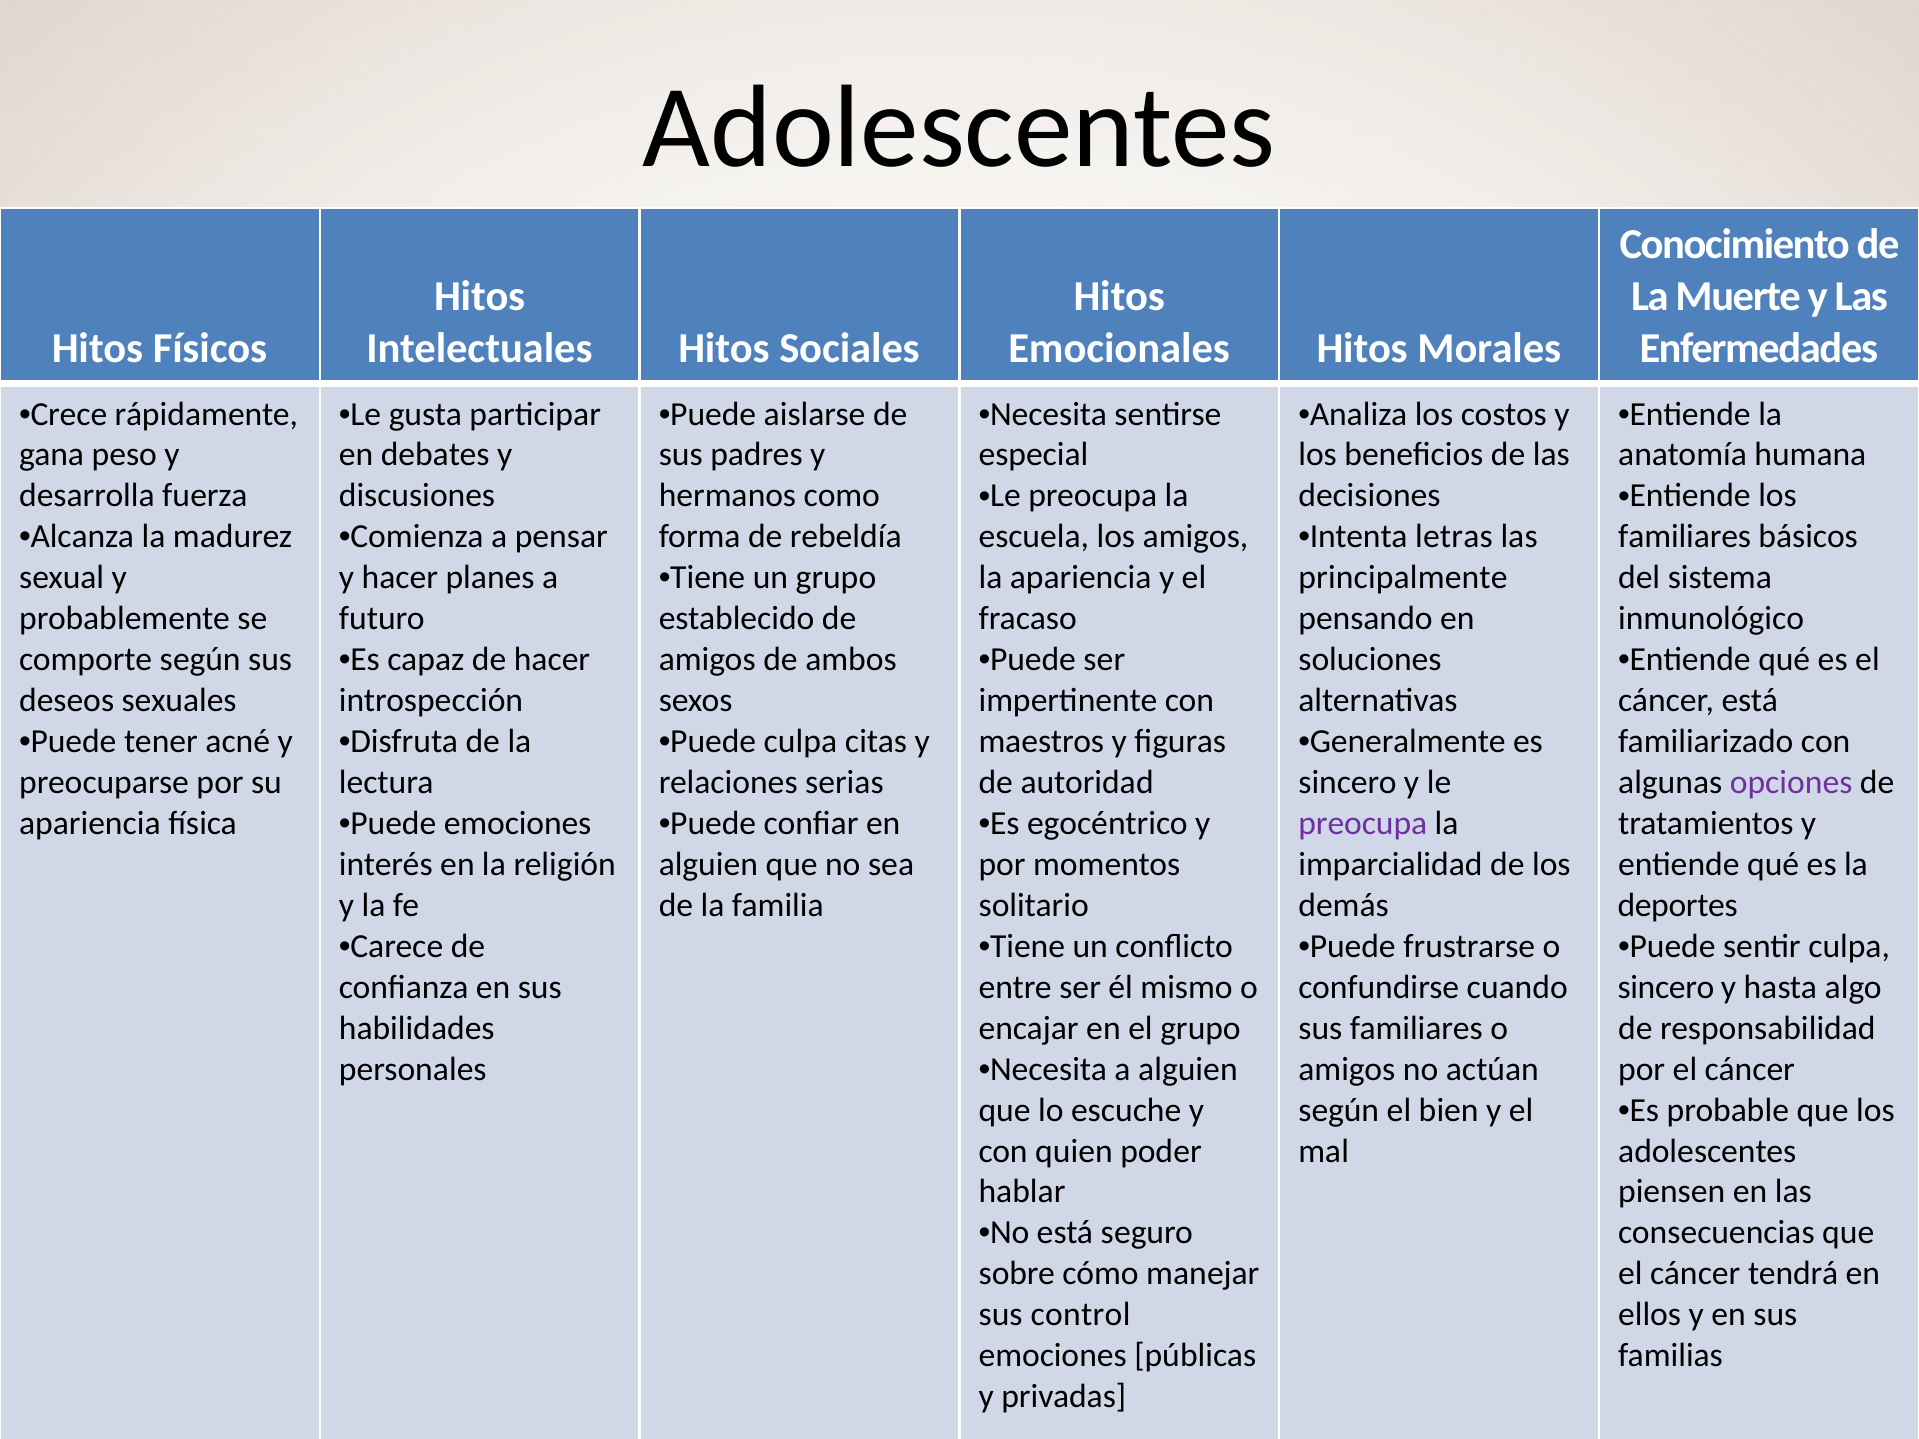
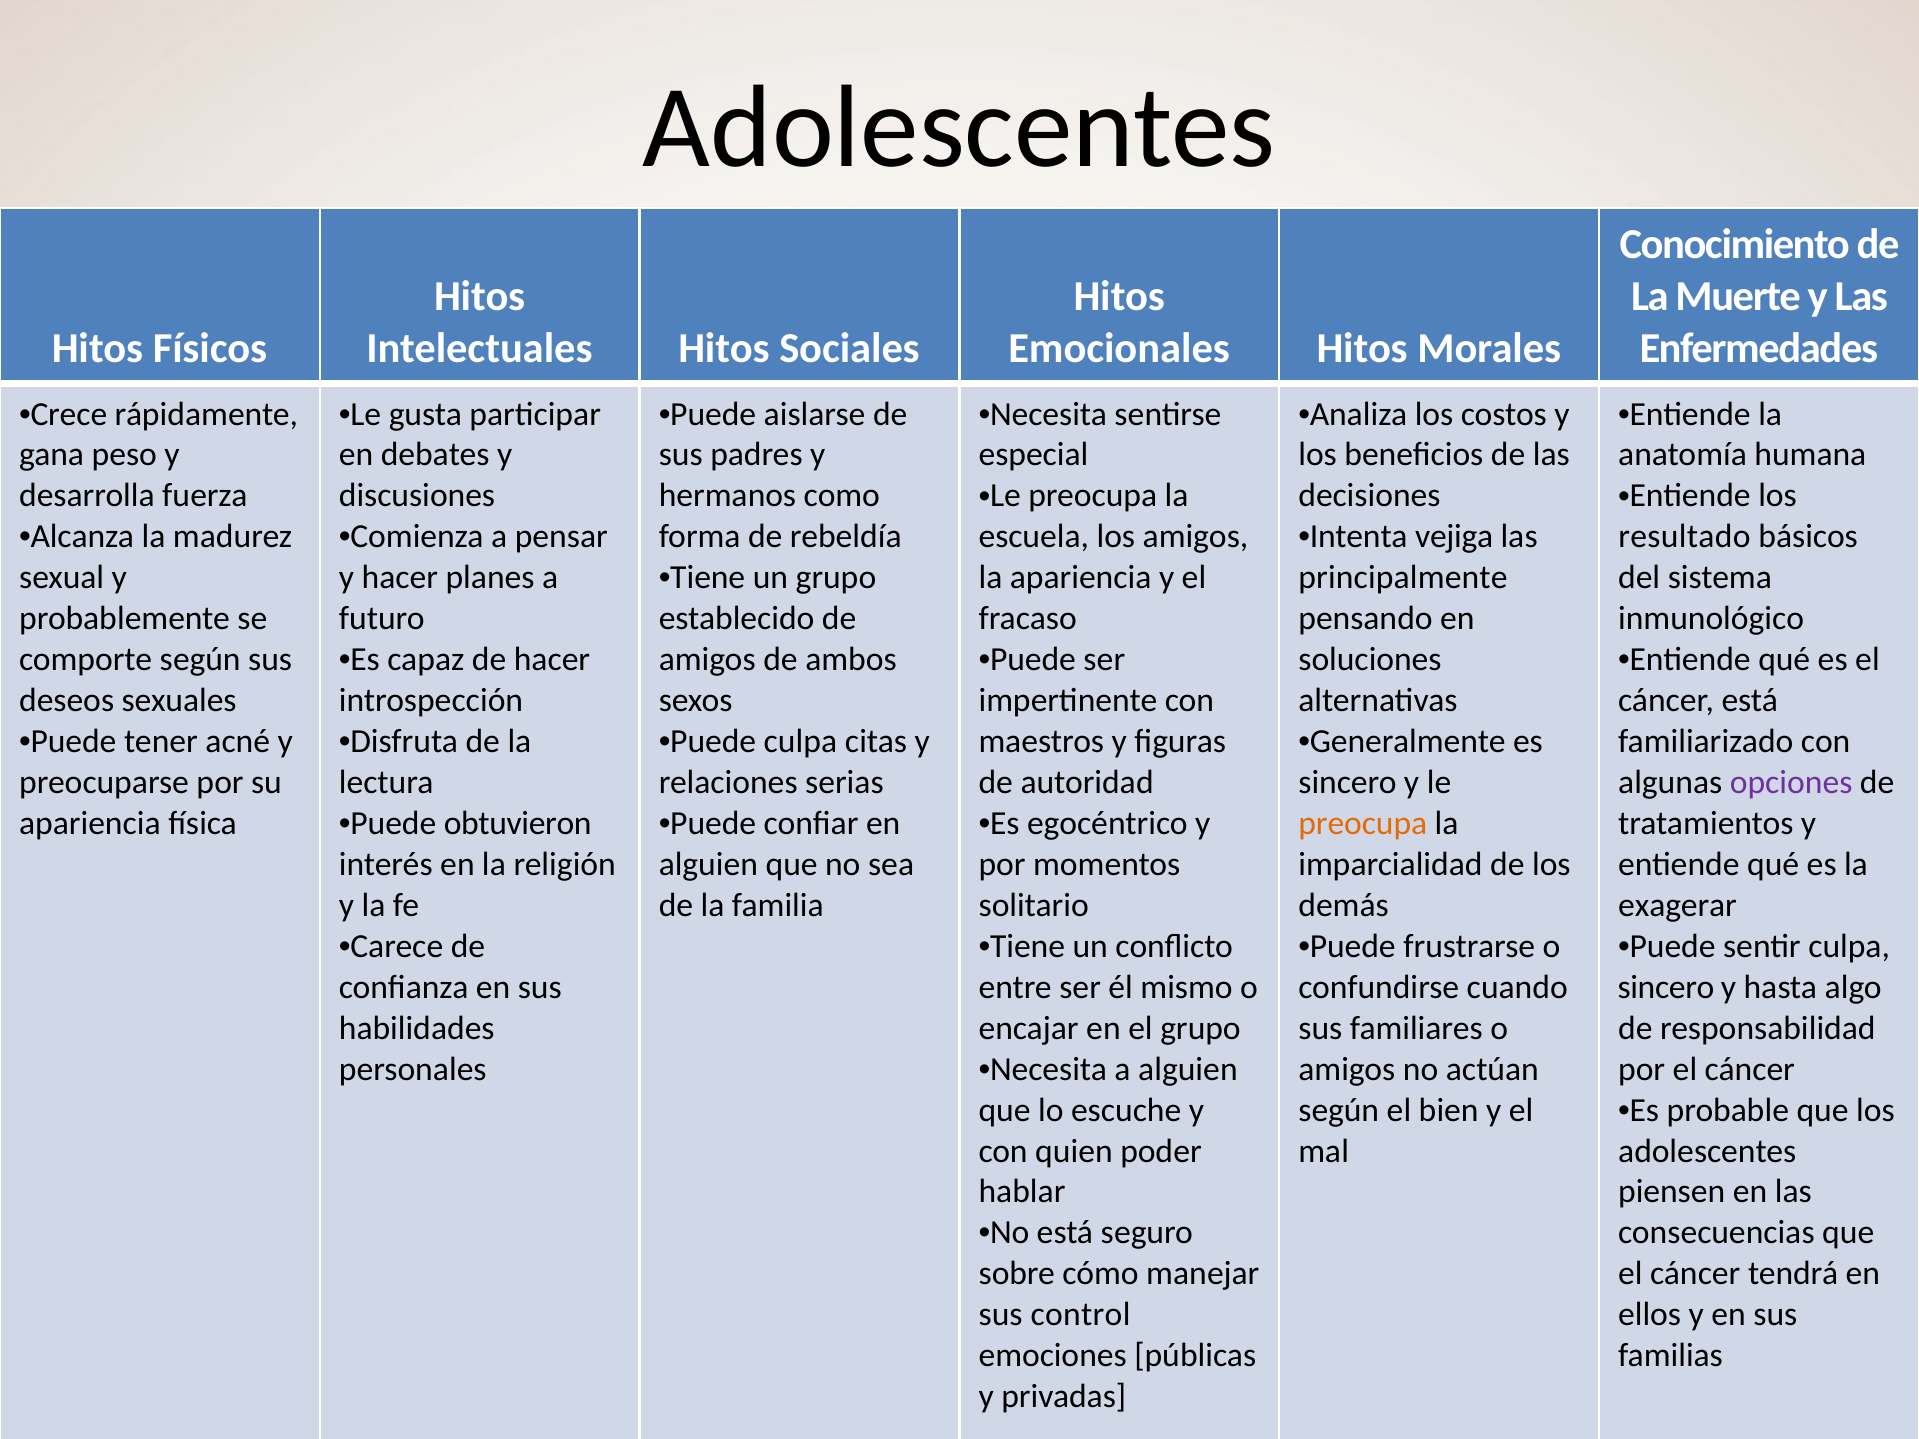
letras: letras -> vejiga (1454, 537)
familiares: familiares -> resultado (1684, 537)
Puede emociones: emociones -> obtuvieron (518, 824)
preocupa colour: purple -> orange (1363, 824)
deportes: deportes -> exagerar (1678, 905)
